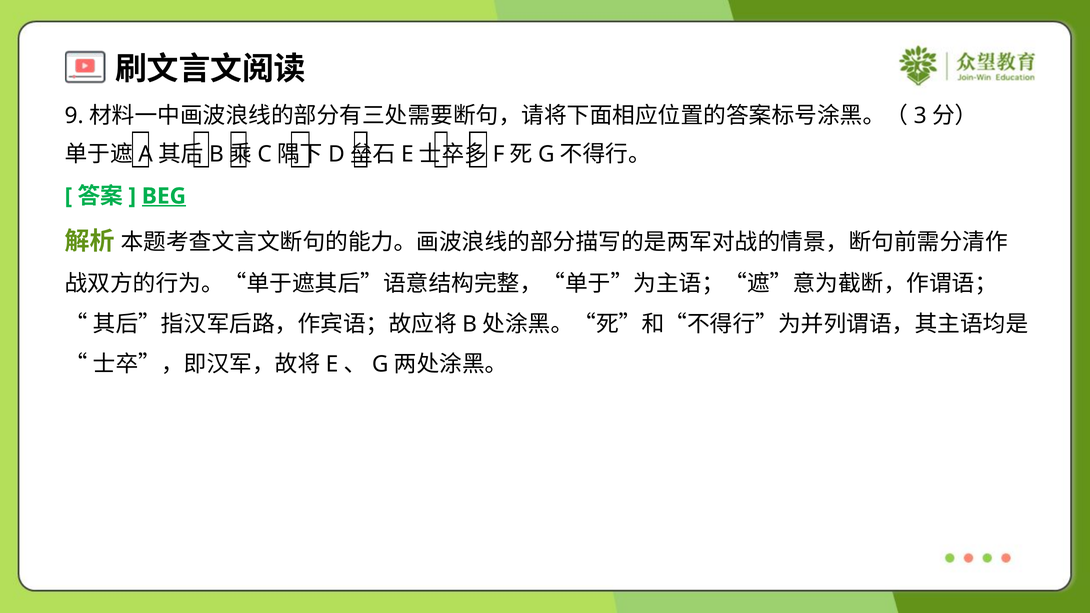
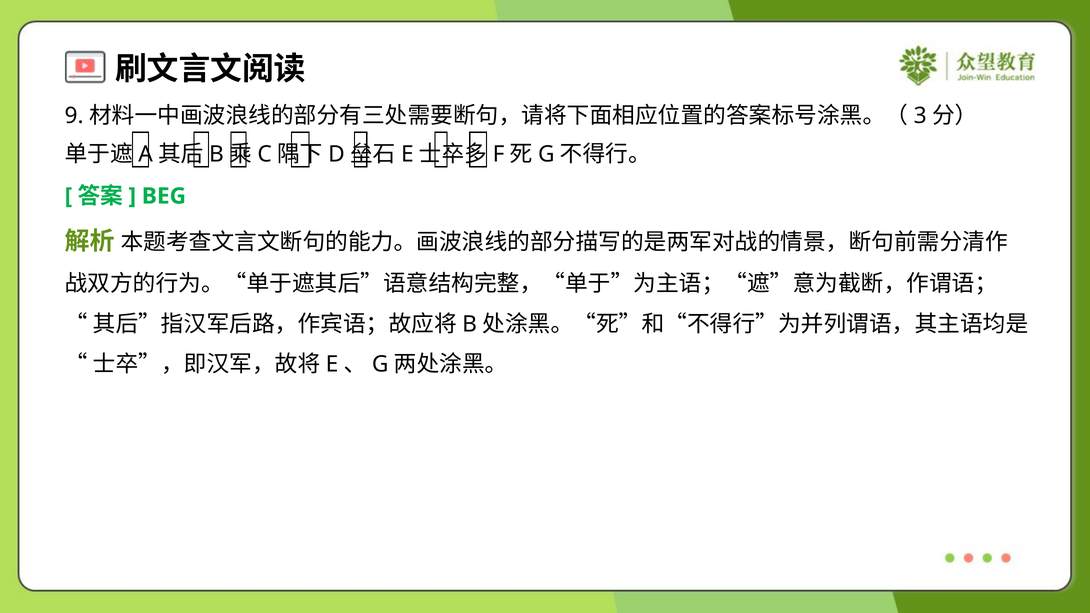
BEG underline: present -> none (164, 196)
